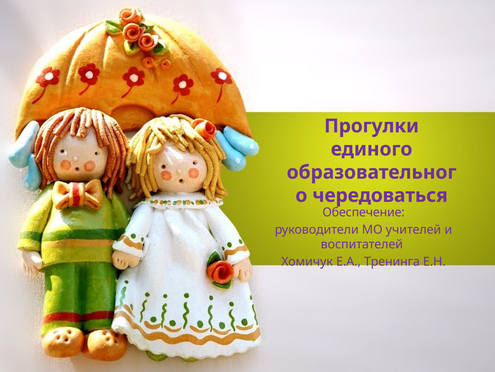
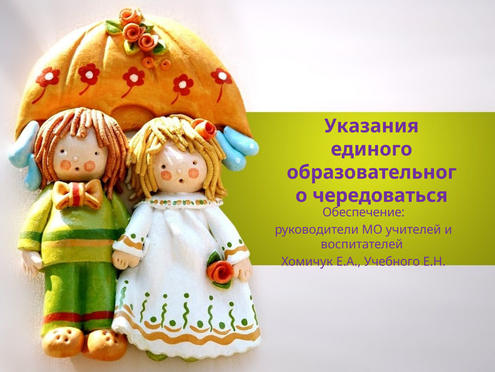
Прогулки: Прогулки -> Указания (371, 126)
Тренинга: Тренинга -> Учебного (392, 261)
